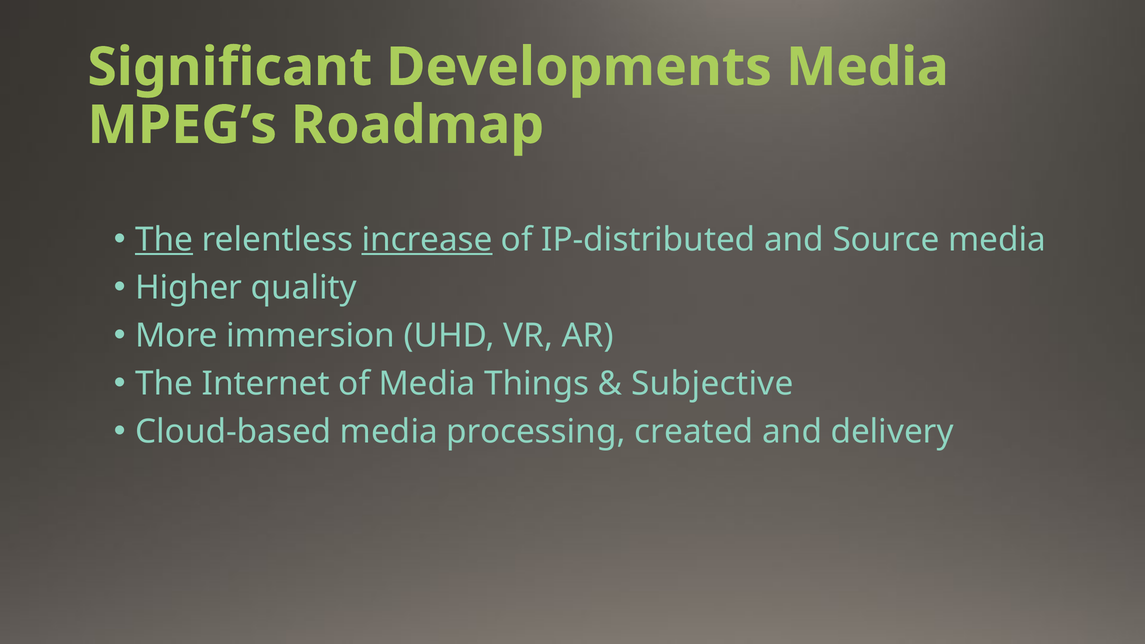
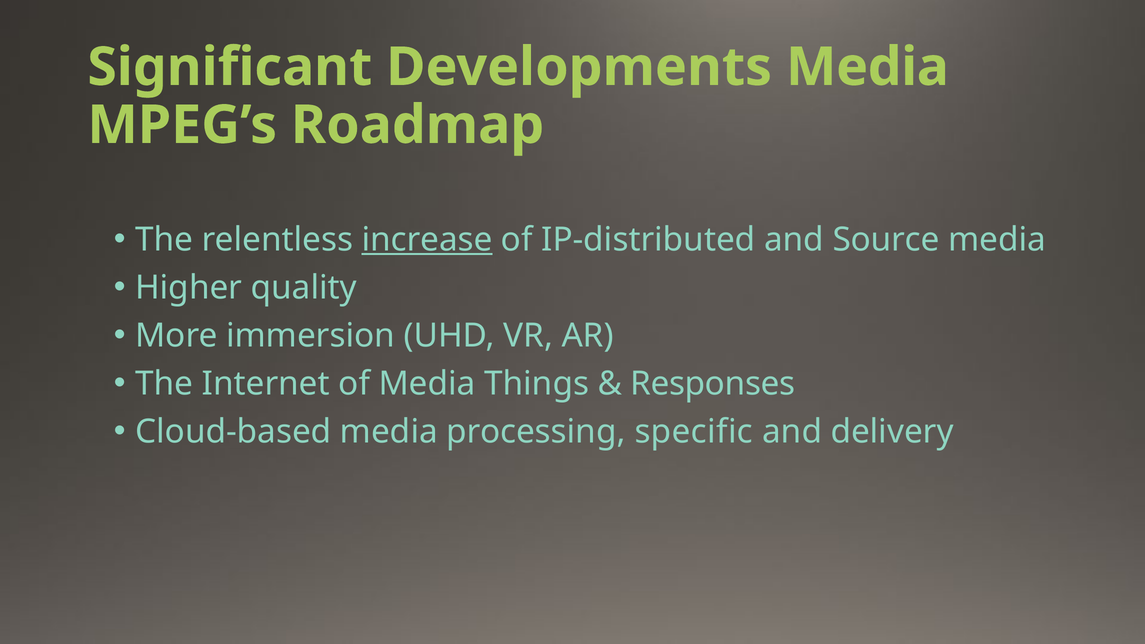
The underline: present -> none (164, 240)
Subjective: Subjective -> Responses (713, 384)
created: created -> specific (694, 432)
